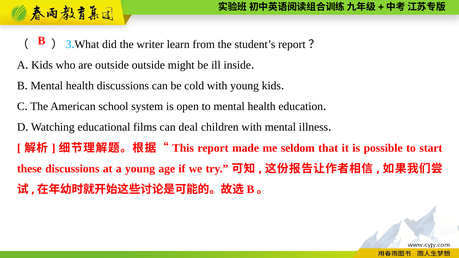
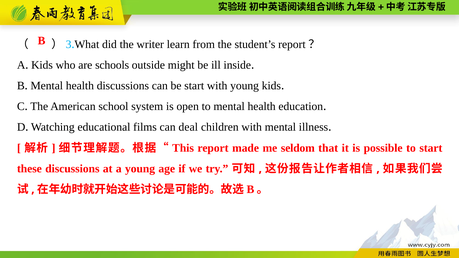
are outside: outside -> schools (112, 65)
be cold: cold -> start (194, 86)
